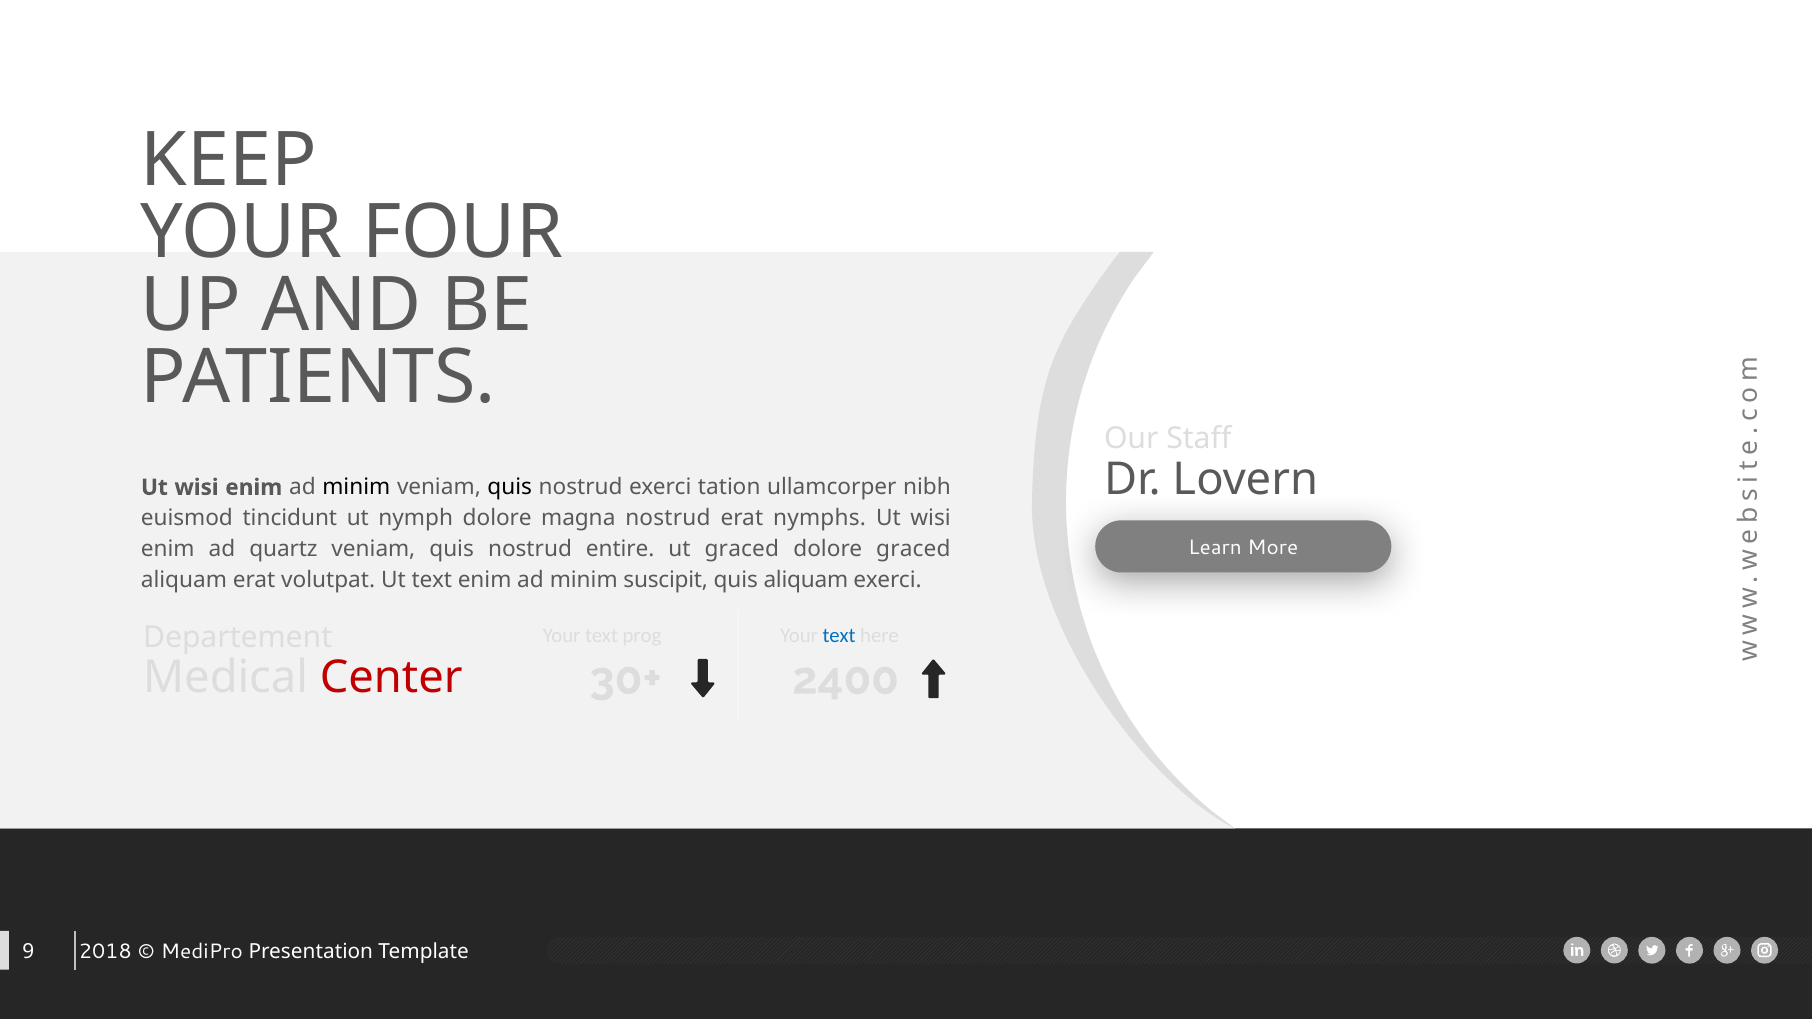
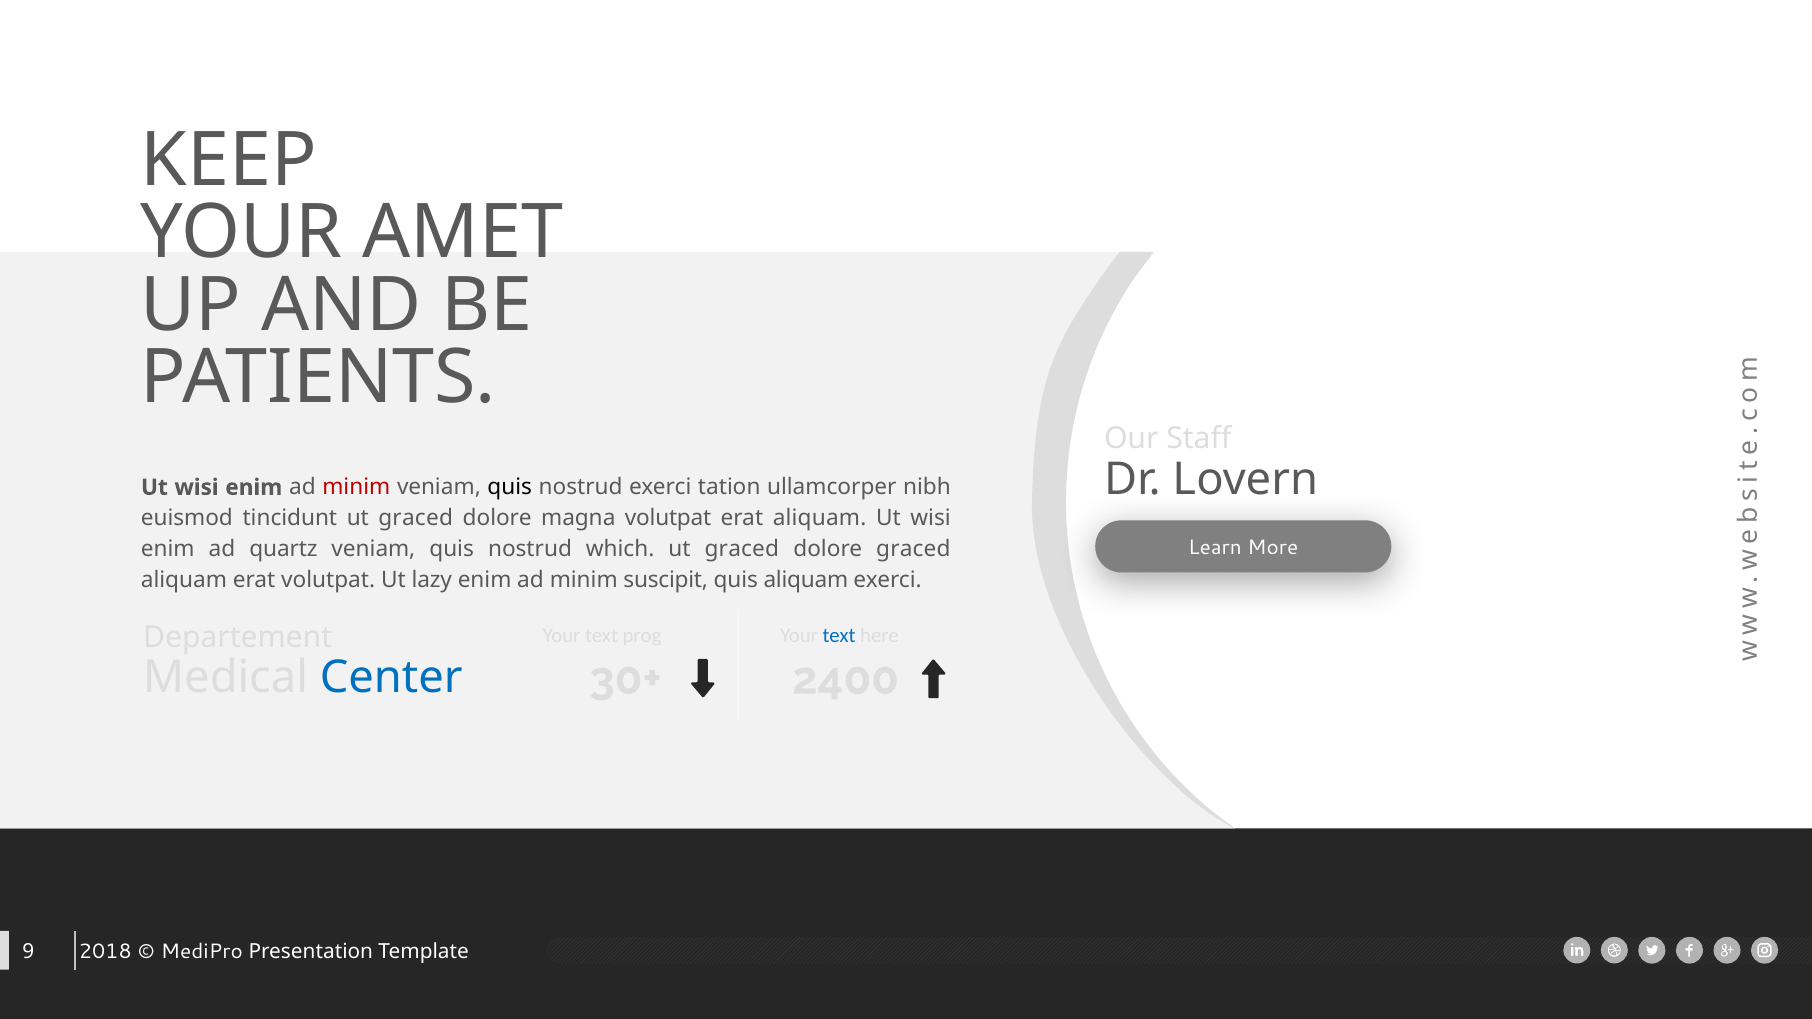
FOUR: FOUR -> AMET (463, 233)
minim colour: black -> red (356, 487)
tincidunt ut nymph: nymph -> graced (416, 518)
magna nostrud: nostrud -> volutpat (668, 518)
erat nymphs: nymphs -> aliquam (820, 518)
entire: entire -> which (620, 549)
Ut text: text -> lazy (432, 580)
Center colour: red -> blue (391, 678)
